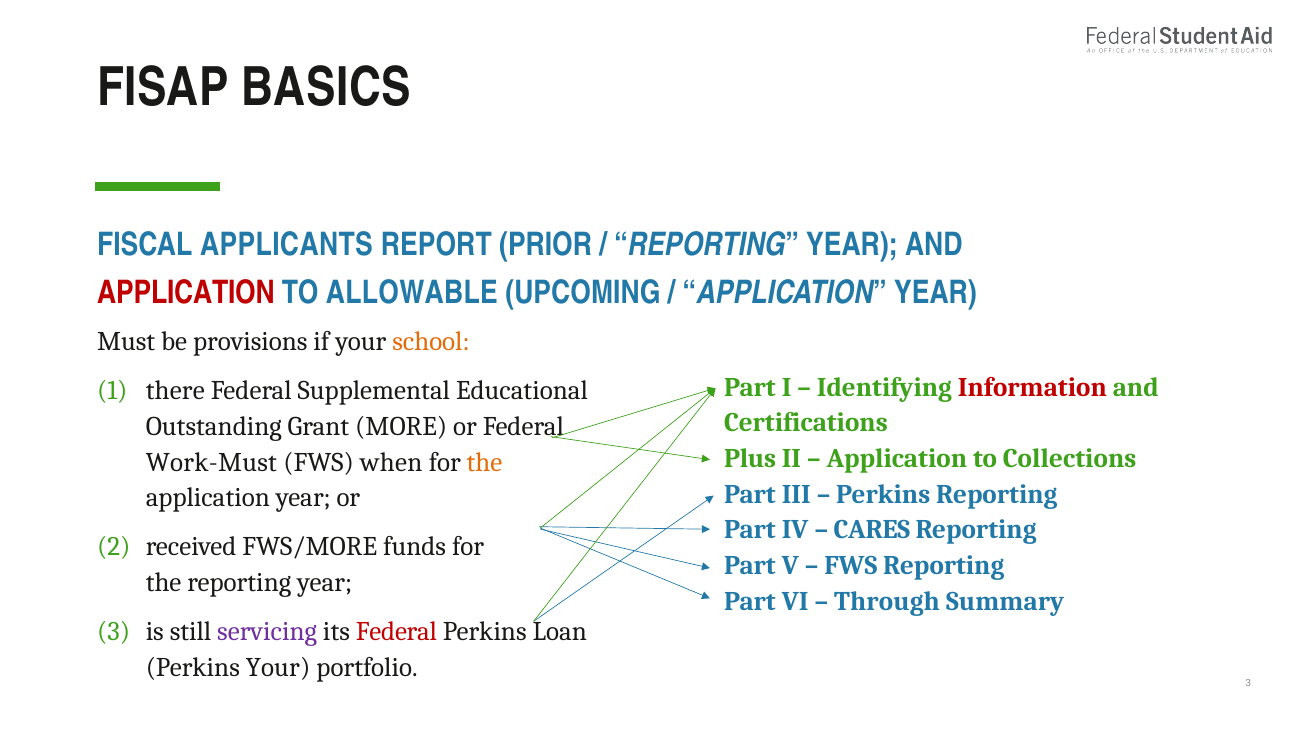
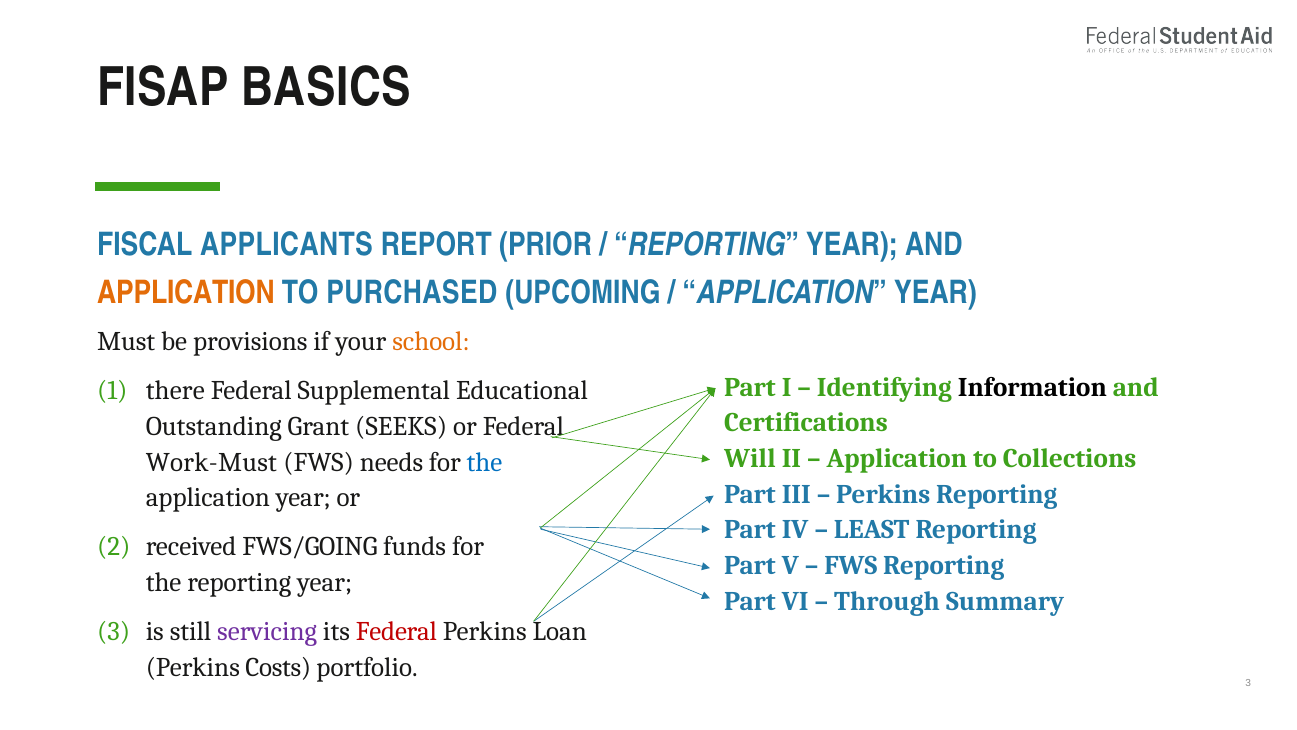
APPLICATION colour: red -> orange (186, 293)
ALLOWABLE: ALLOWABLE -> PURCHASED (412, 293)
Information colour: red -> black (1032, 387)
MORE: MORE -> SEEKS (401, 426)
Plus: Plus -> Will (750, 458)
when: when -> needs (391, 462)
the colour: orange -> blue (485, 462)
CARES: CARES -> LEAST (872, 530)
FWS/MORE: FWS/MORE -> FWS/GOING (310, 547)
Perkins Your: Your -> Costs (278, 667)
